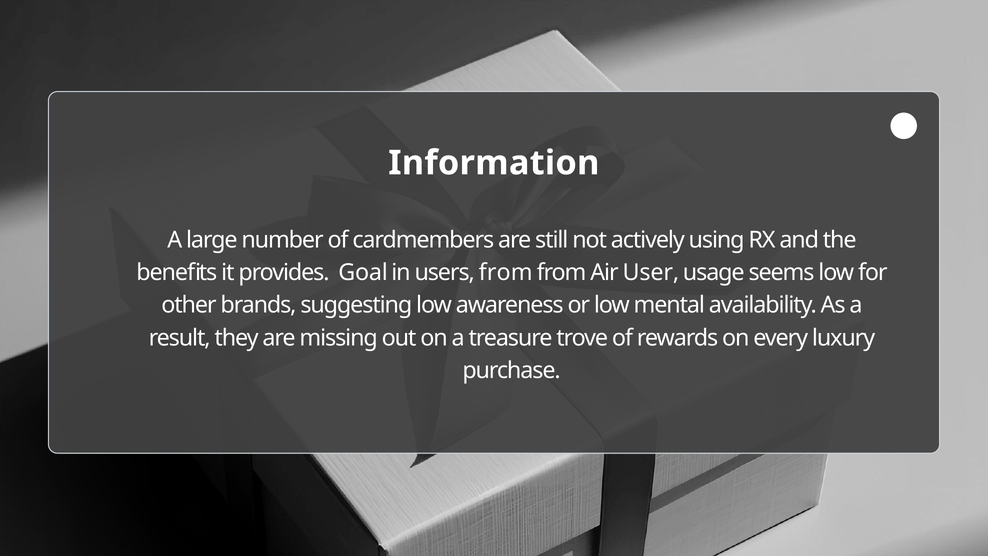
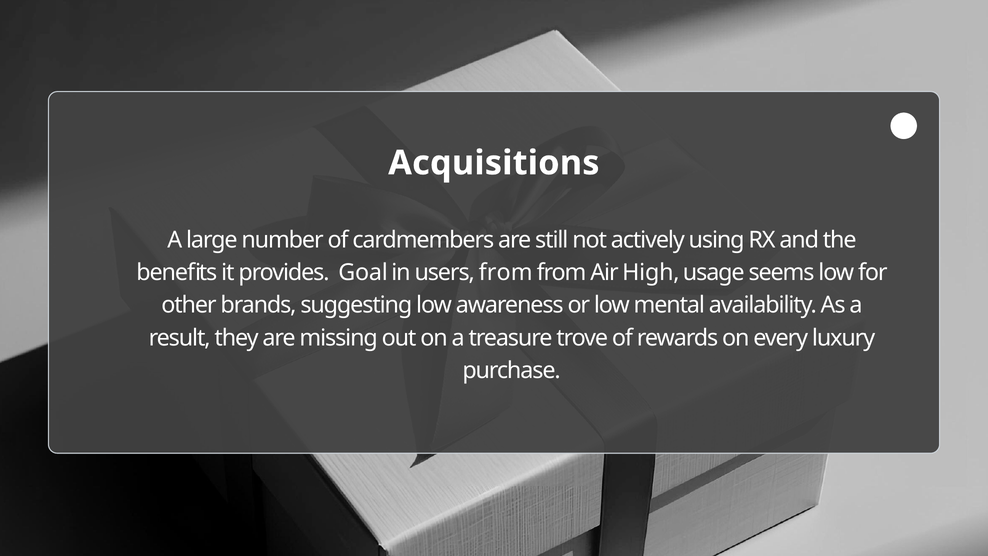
Information: Information -> Acquisitions (494, 163)
User: User -> High (651, 272)
